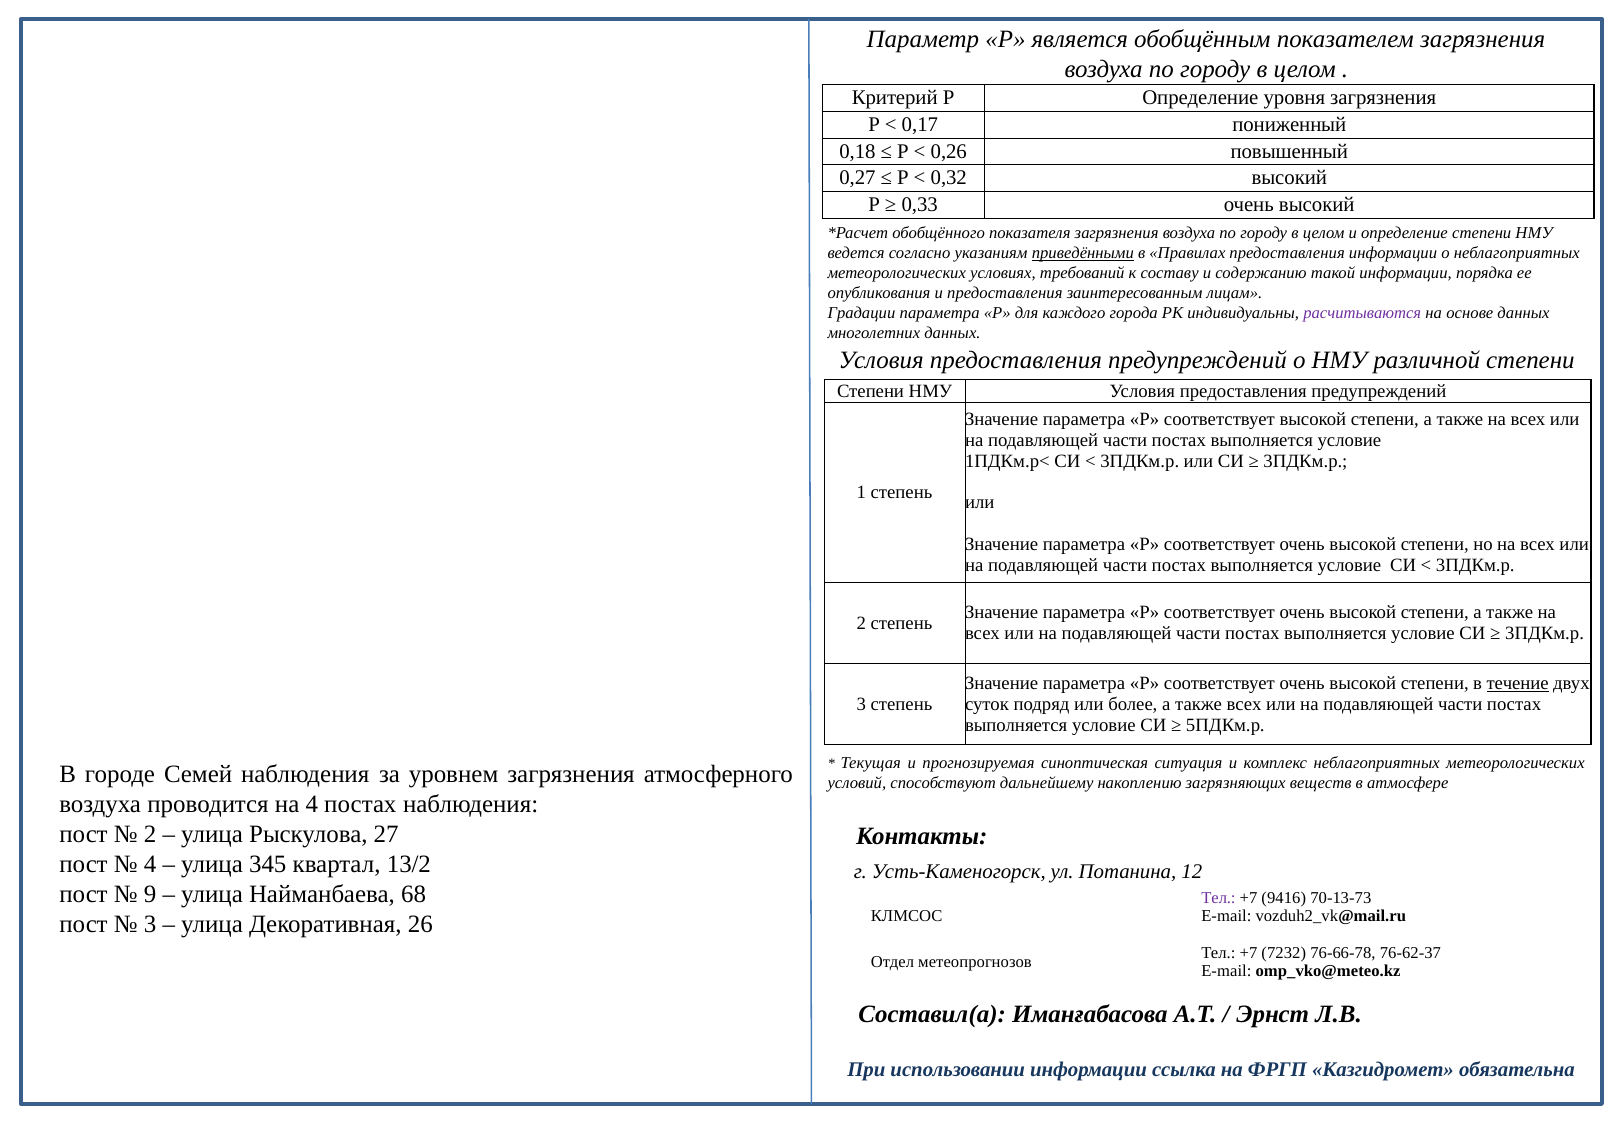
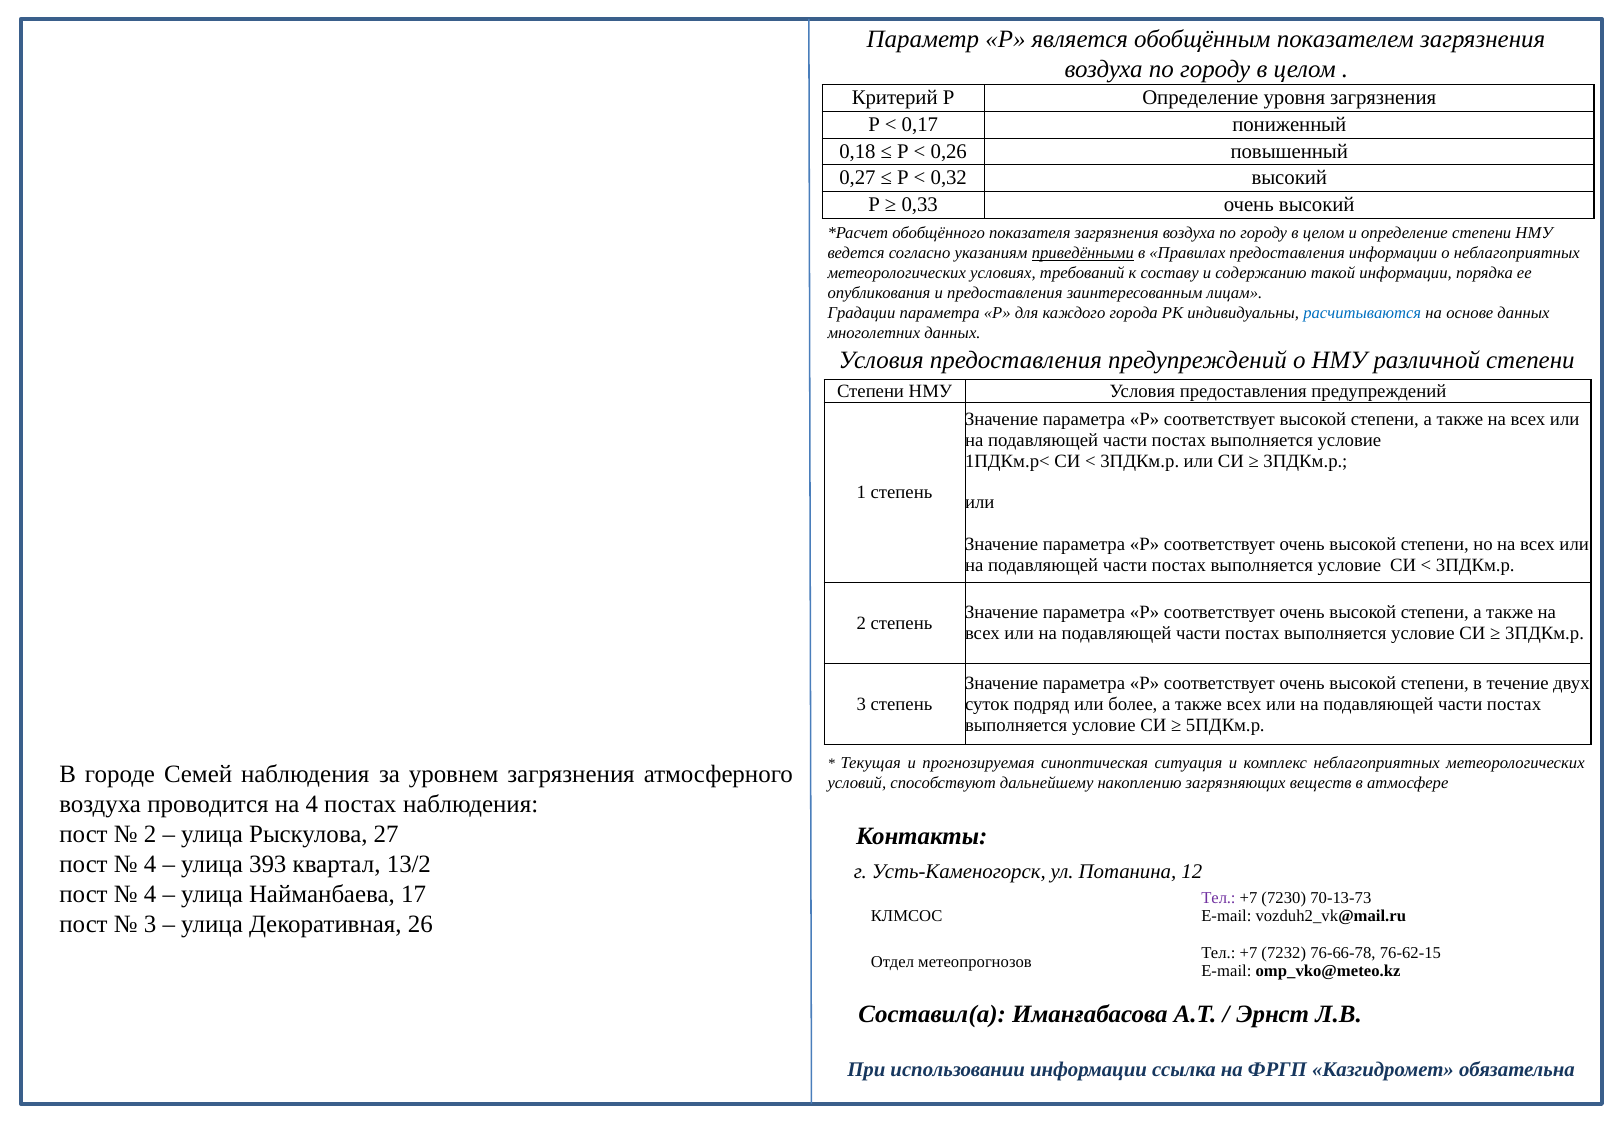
расчитываются colour: purple -> blue (1362, 313)
течение underline: present -> none (1518, 684)
345: 345 -> 393 (268, 865)
9: 9 -> 4 (150, 895)
68: 68 -> 17 (414, 895)
9416: 9416 -> 7230 (1284, 898)
76-62-37: 76-62-37 -> 76-62-15 (1410, 953)
